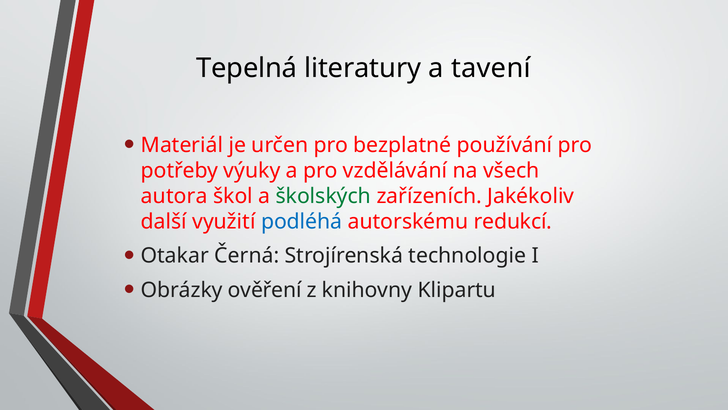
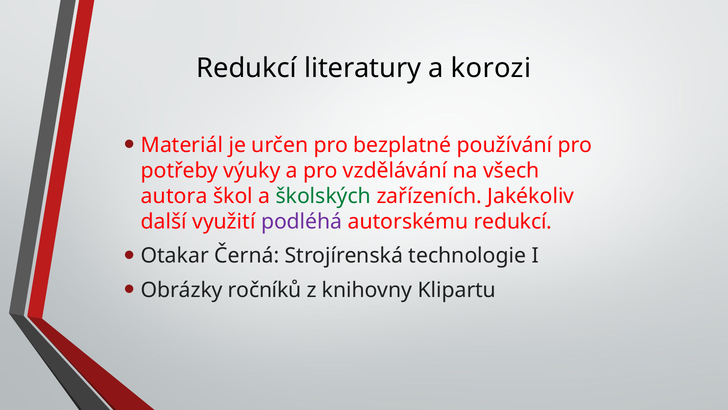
Tepelná: Tepelná -> Redukcí (247, 68)
tavení: tavení -> korozi (491, 68)
podléhá colour: blue -> purple (302, 221)
ověření: ověření -> ročníků (265, 290)
